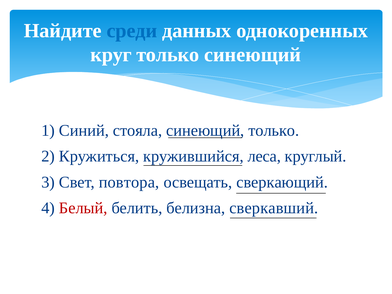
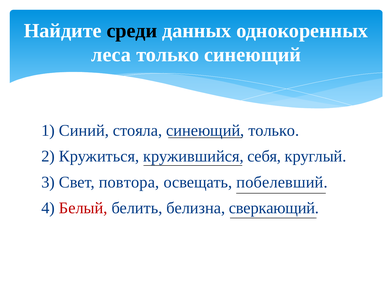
среди colour: blue -> black (132, 31)
круг: круг -> леса (111, 55)
леса: леса -> себя (264, 156)
сверкающий: сверкающий -> побелевший (282, 182)
сверкавший: сверкавший -> сверкающий (274, 208)
